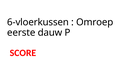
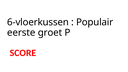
Omroep: Omroep -> Populair (95, 22)
dauw: dauw -> groet (50, 33)
